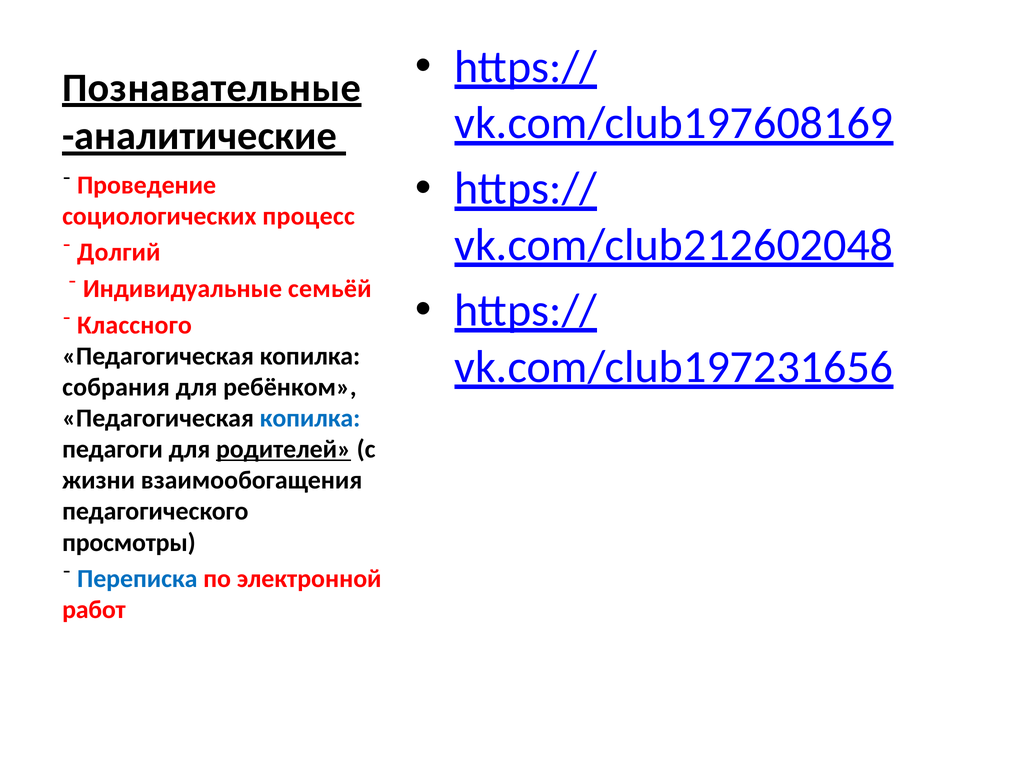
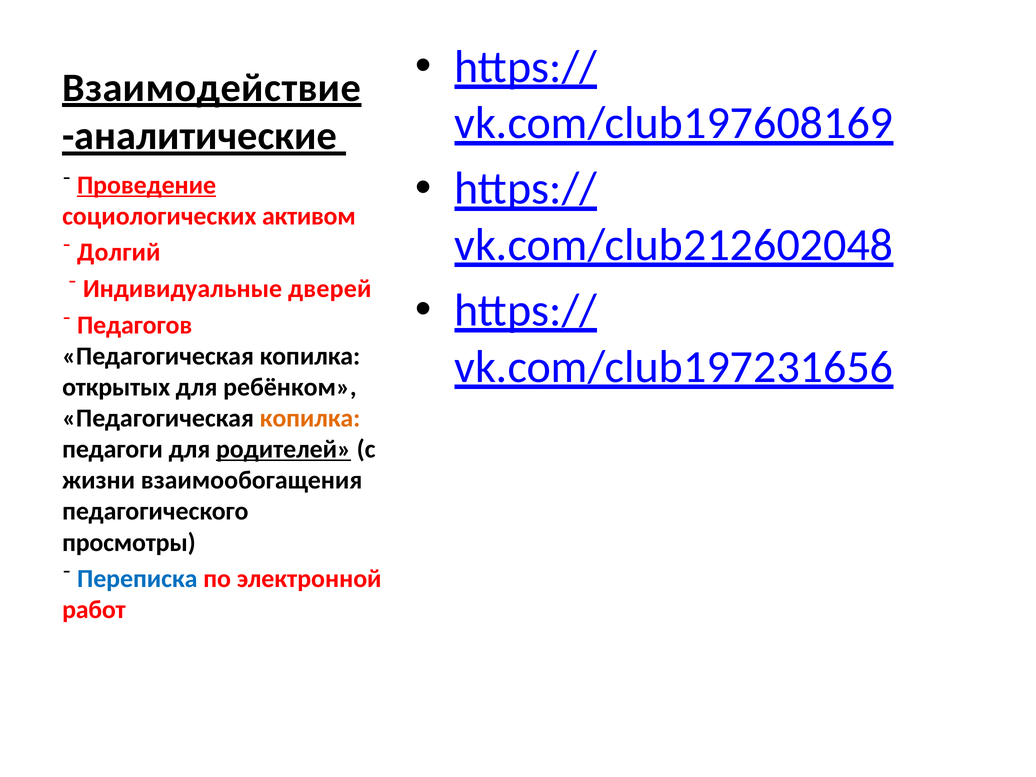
Познавательные: Познавательные -> Взаимодействие (212, 88)
Проведение underline: none -> present (147, 185)
процесс: процесс -> активом (309, 216)
семьёй: семьёй -> дверей (330, 289)
Классного: Классного -> Педагогов (135, 325)
собрания: собрания -> открытых (116, 387)
копилка colour: blue -> orange (310, 418)
